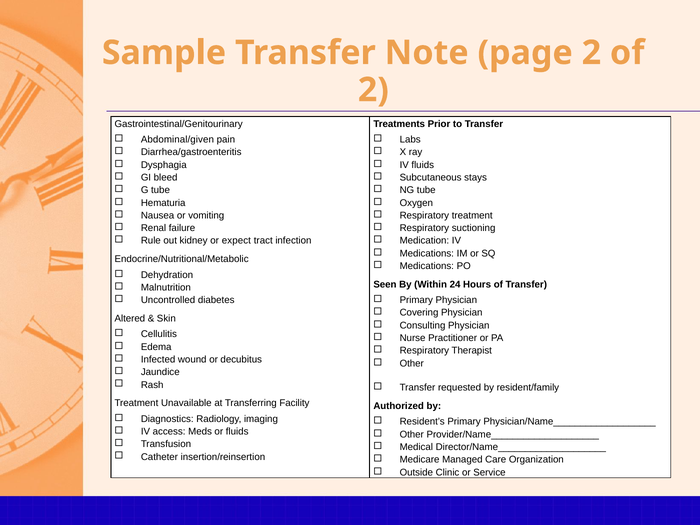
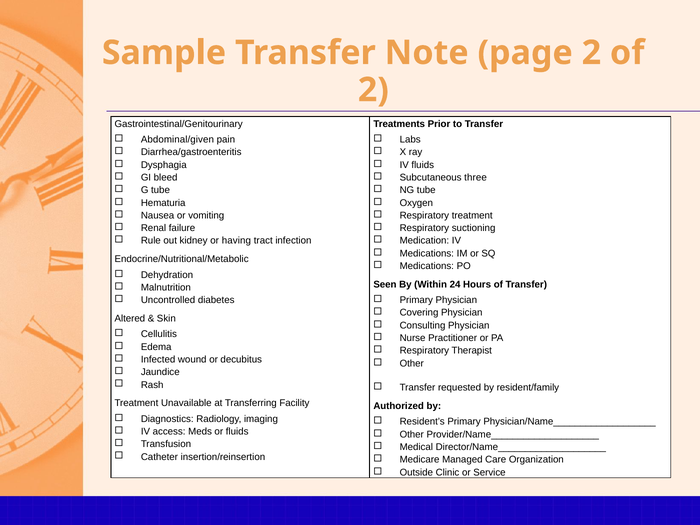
stays: stays -> three (476, 178)
expect: expect -> having (236, 241)
